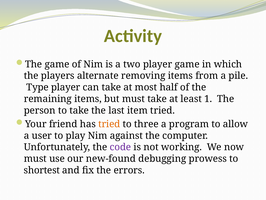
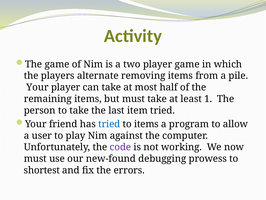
Type: Type -> Your (37, 87)
tried colour: orange -> blue (109, 124)
to three: three -> items (146, 124)
